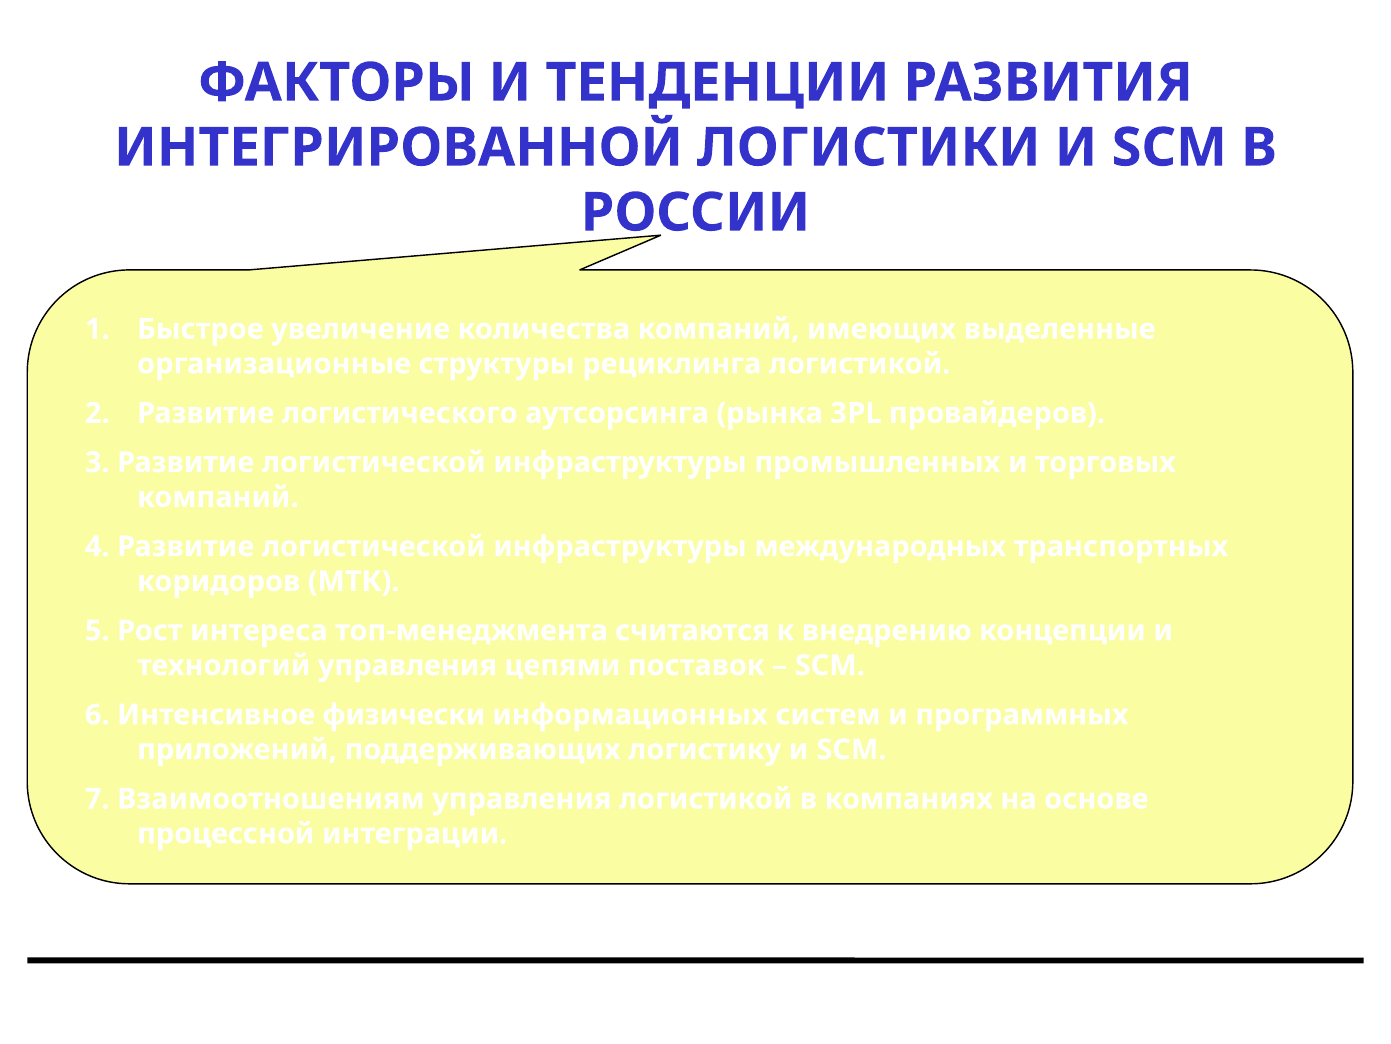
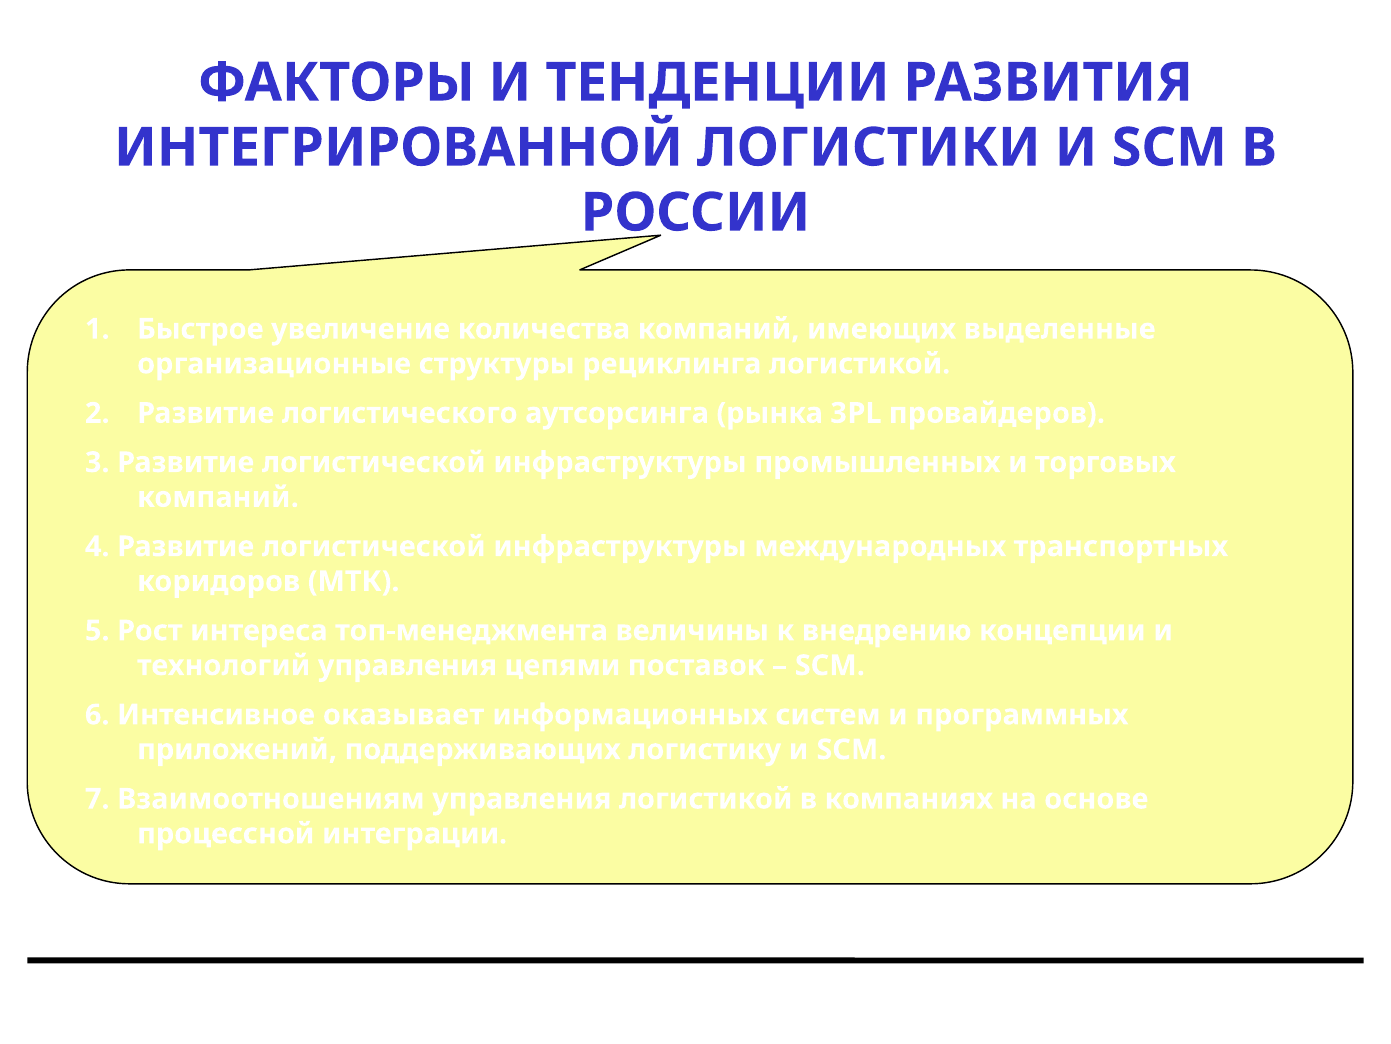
считаются: считаются -> величины (692, 630)
физически: физически -> оказывает (403, 714)
